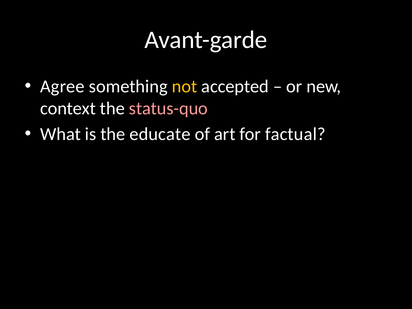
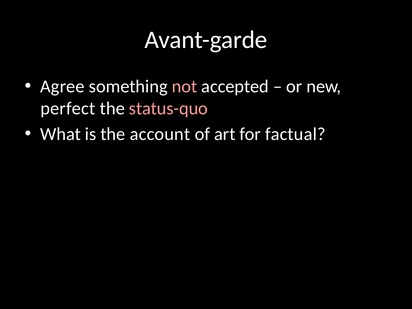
not colour: yellow -> pink (184, 86)
context: context -> perfect (68, 108)
educate: educate -> account (160, 134)
